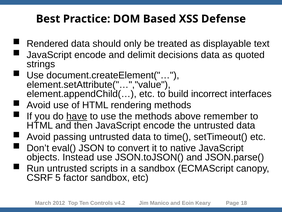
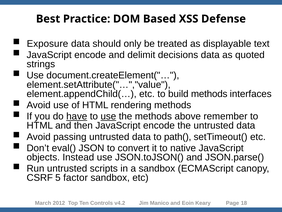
Rendered: Rendered -> Exposure (47, 44)
build incorrect: incorrect -> methods (209, 94)
use underline: none -> present (108, 116)
time(: time( -> path( (178, 136)
